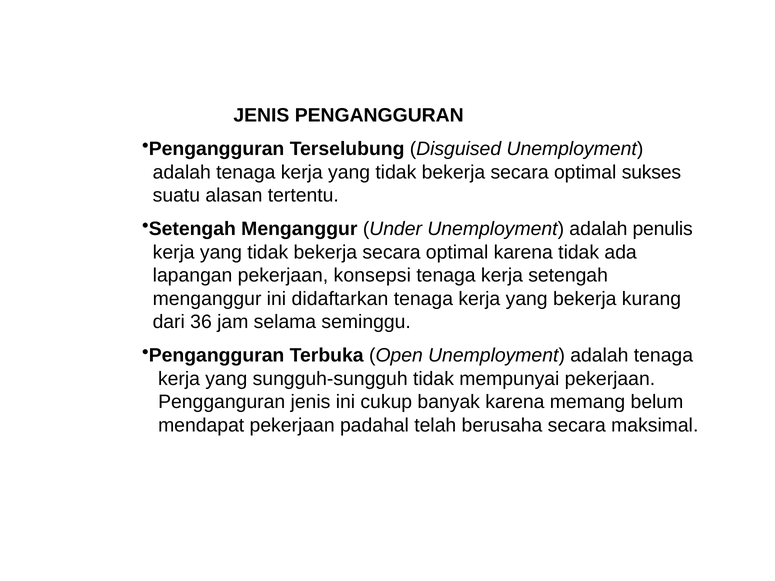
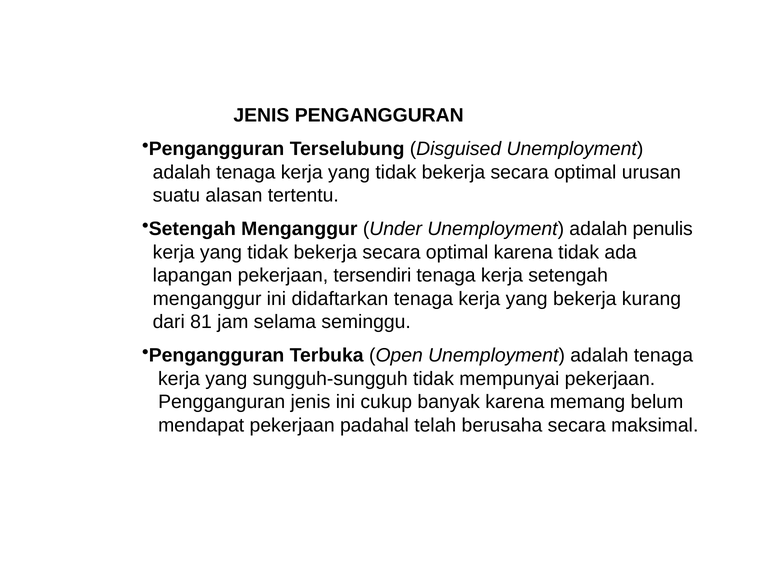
sukses: sukses -> urusan (651, 172)
konsepsi: konsepsi -> tersendiri (372, 276)
36: 36 -> 81 (201, 322)
